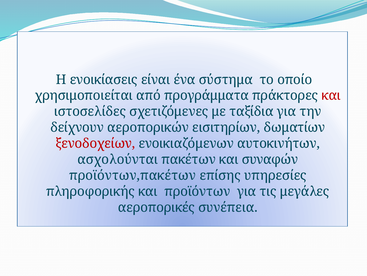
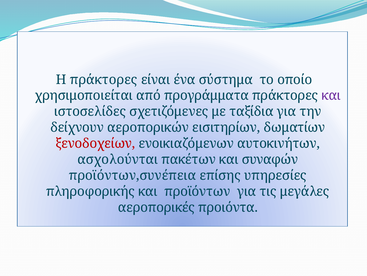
Η ενοικίασεις: ενοικίασεις -> πράκτορες (104, 79)
και colour: red -> purple (331, 95)
προϊόντων,πακέτων: προϊόντων,πακέτων -> προϊόντων,συνέπεια (132, 175)
συνέπεια: συνέπεια -> προιόντα (228, 207)
